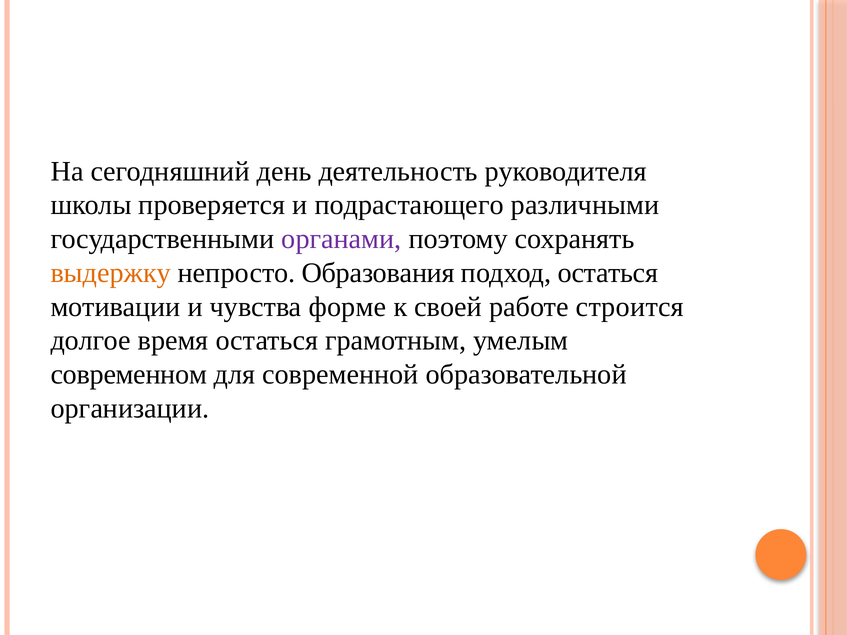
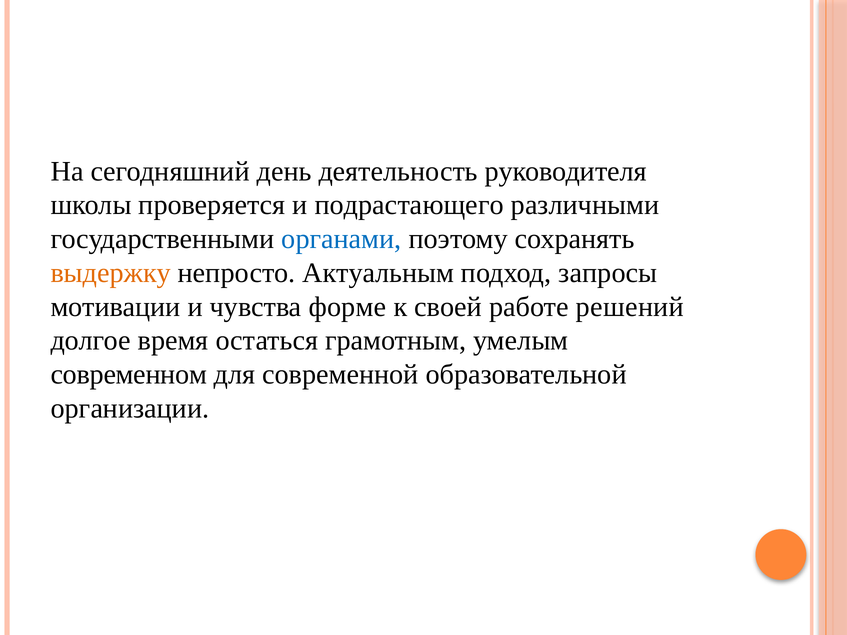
органами colour: purple -> blue (341, 239)
Образования: Образования -> Актуальным (378, 273)
подход остаться: остаться -> запросы (608, 273)
строится: строится -> решений (630, 307)
